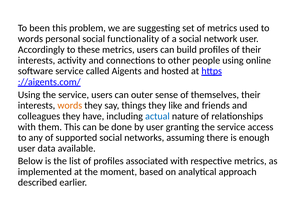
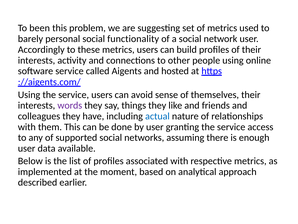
words: words -> barely (30, 39)
outer: outer -> avoid (142, 95)
words colour: orange -> purple (70, 105)
